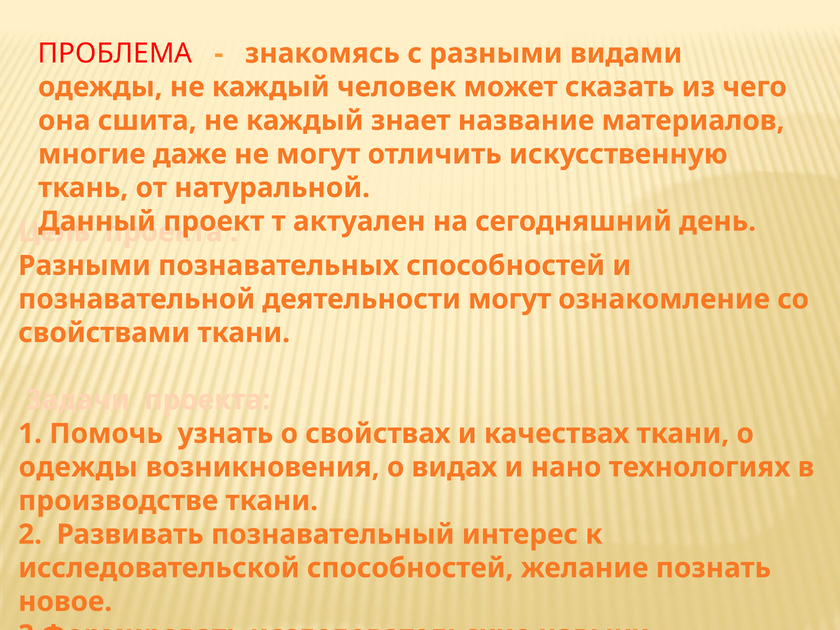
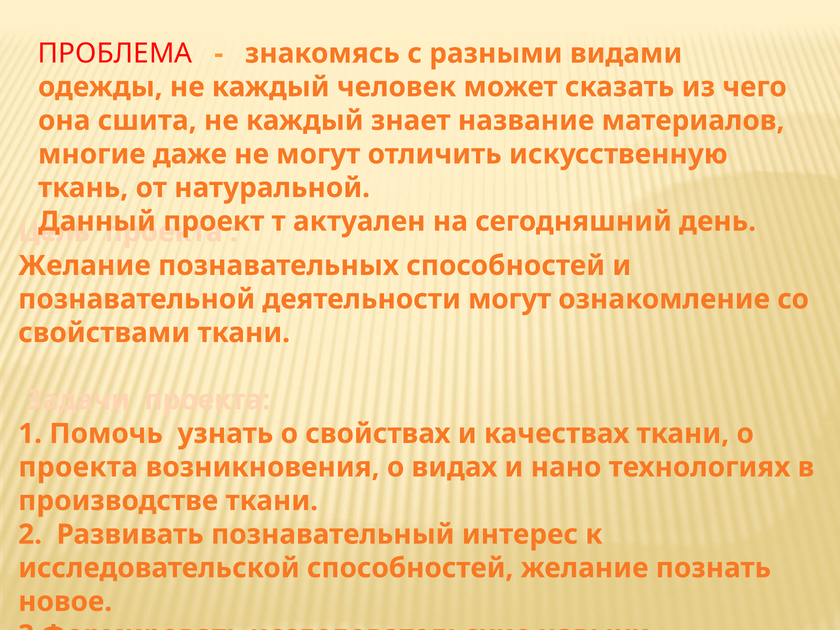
Разными: Разными -> Желание (84, 266)
одежды: одежды -> проекта (78, 467)
